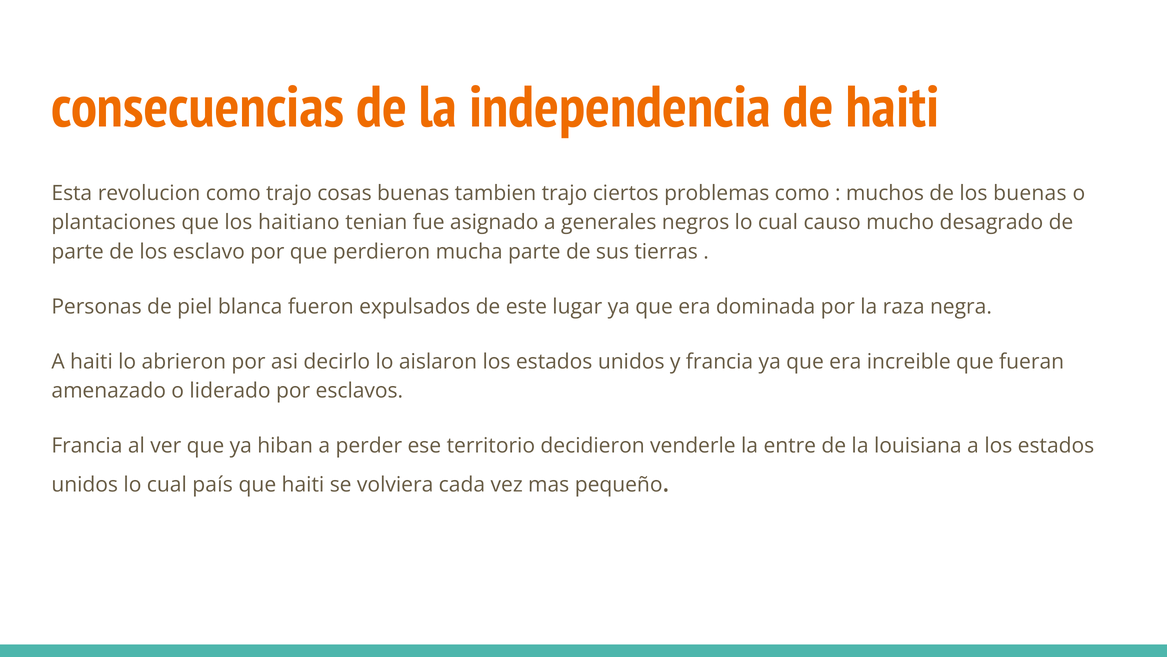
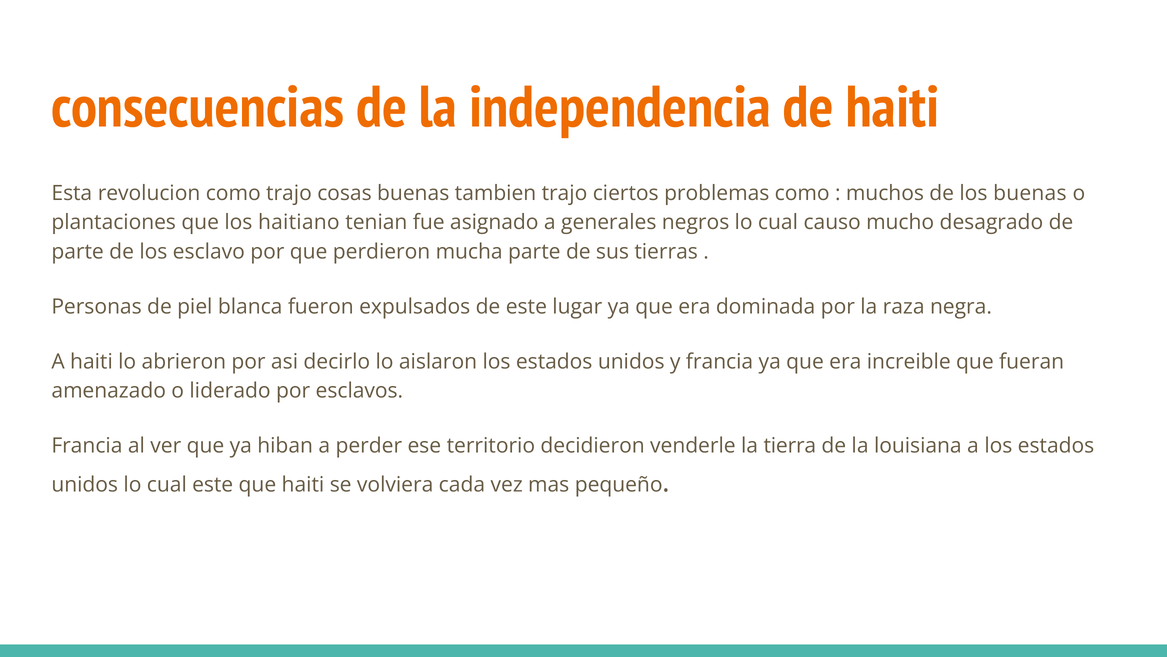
entre: entre -> tierra (790, 446)
cual país: país -> este (213, 484)
